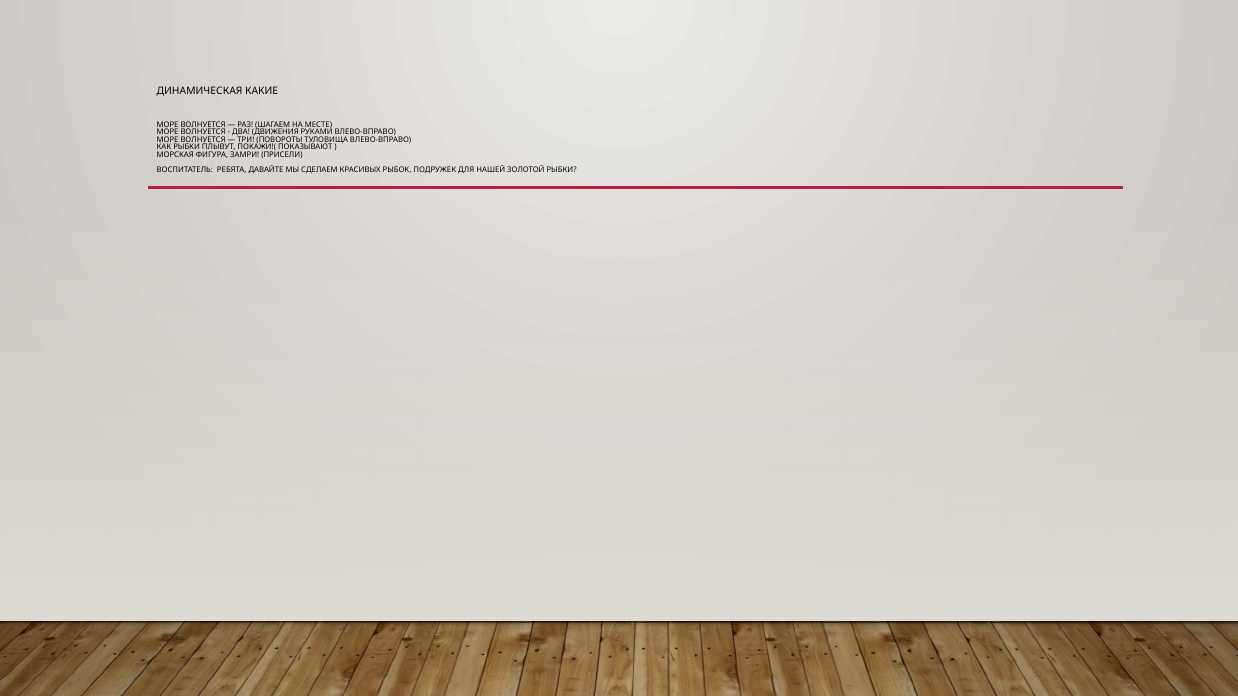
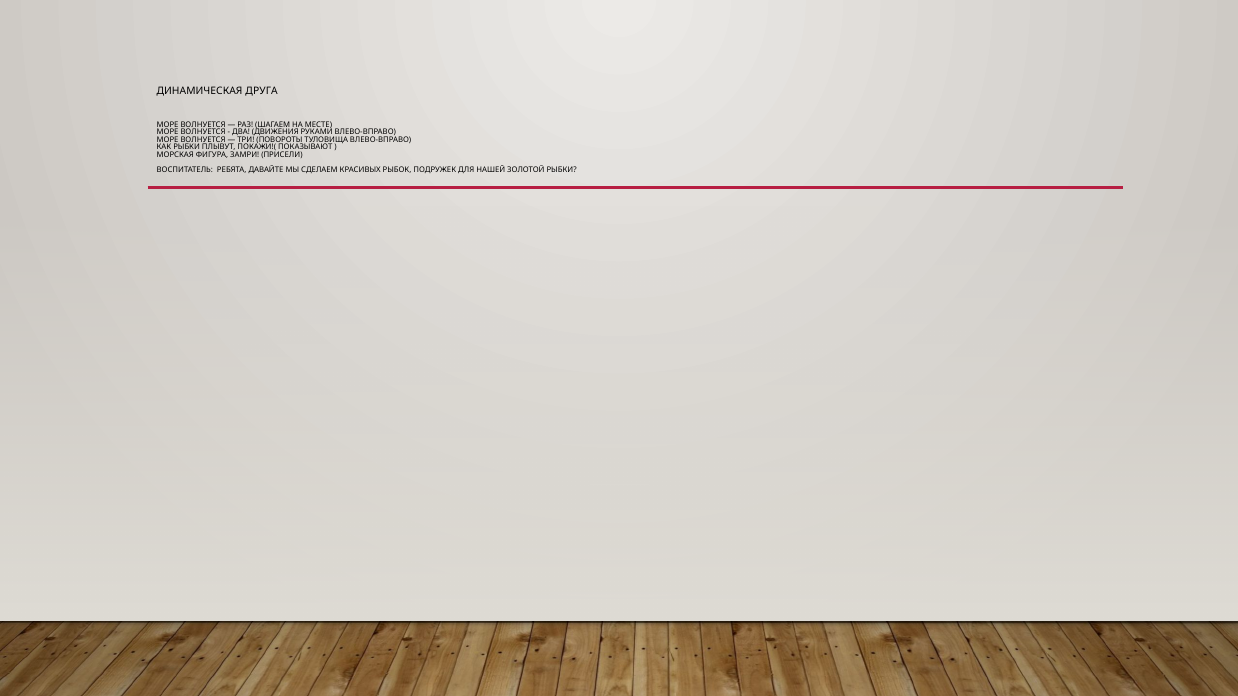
КАКИЕ: КАКИЕ -> ДРУГА (262, 91)
